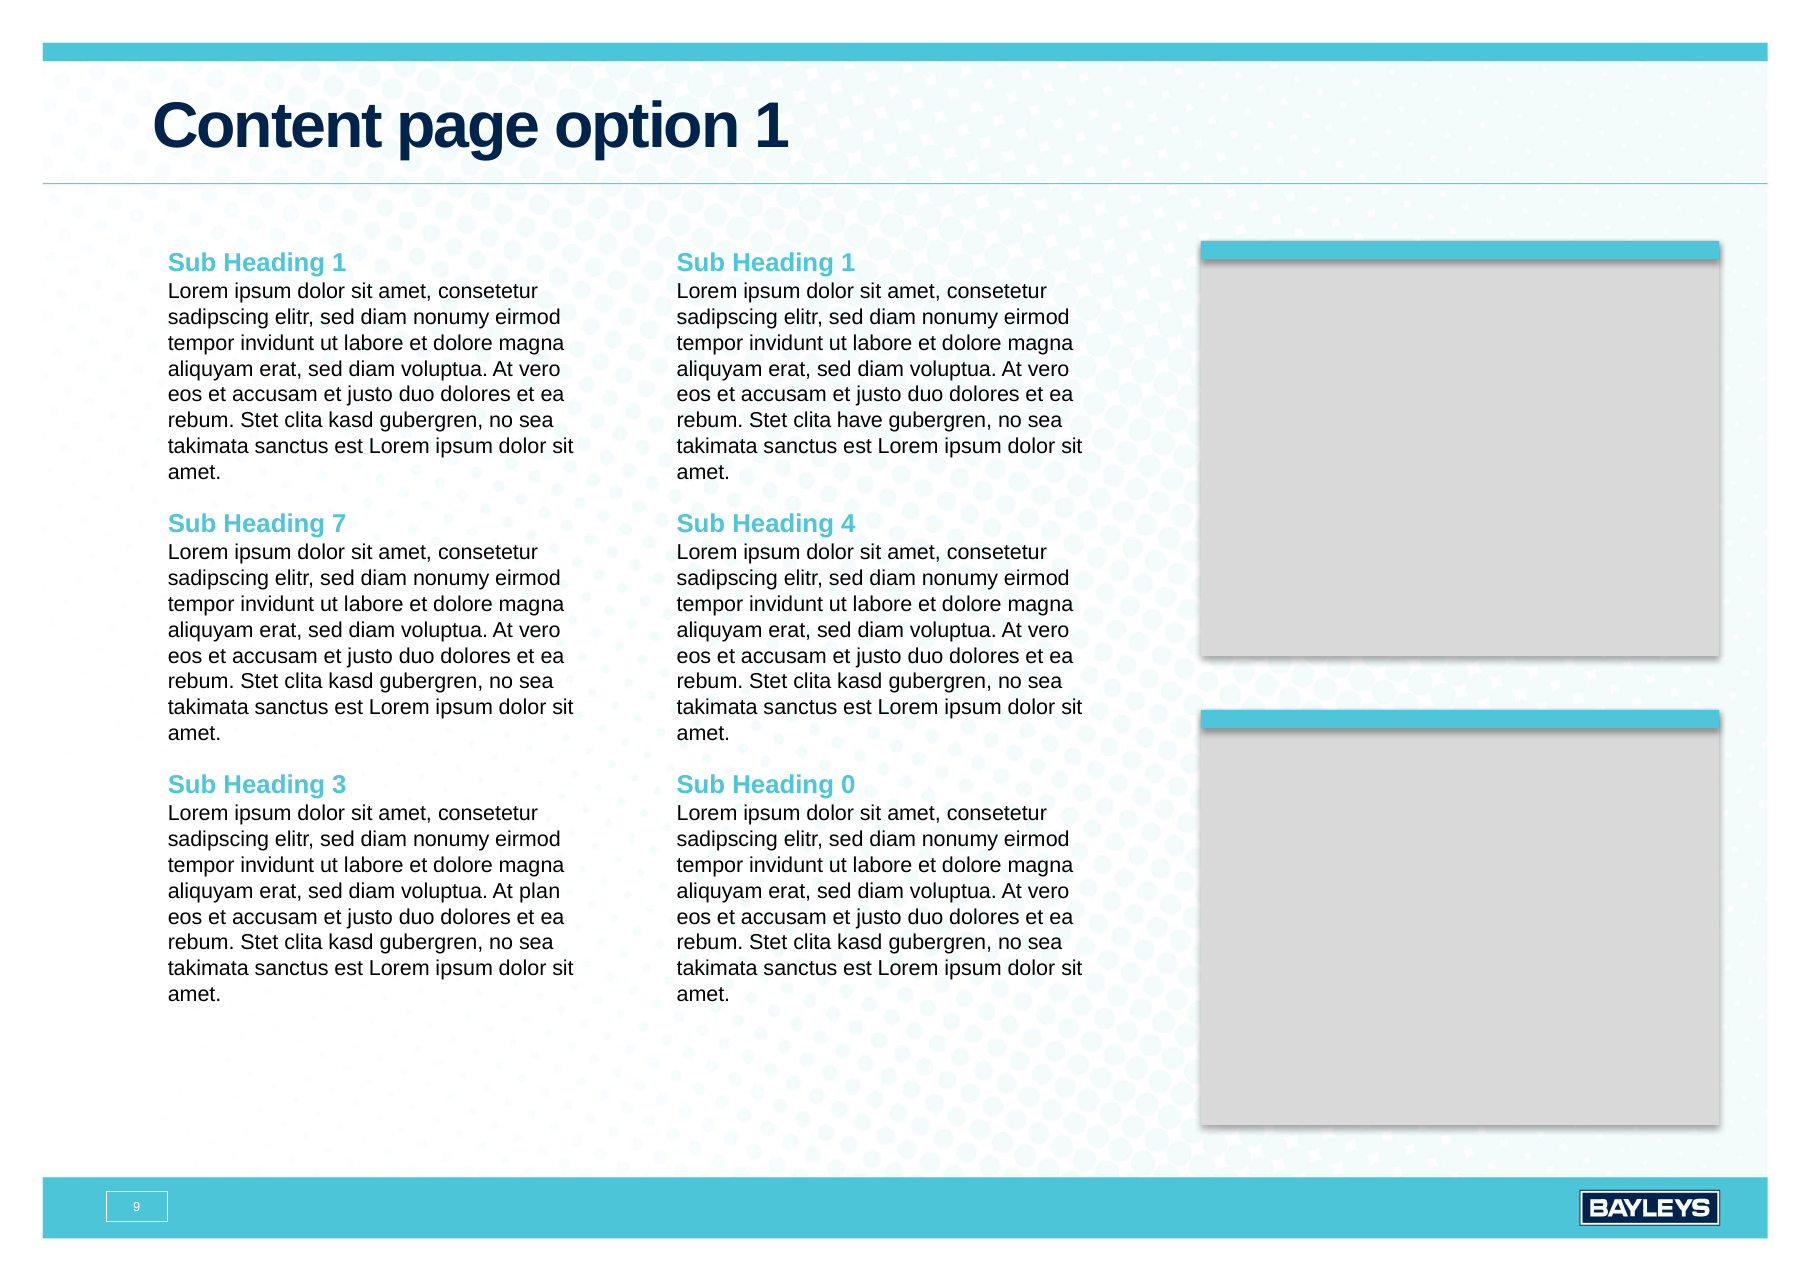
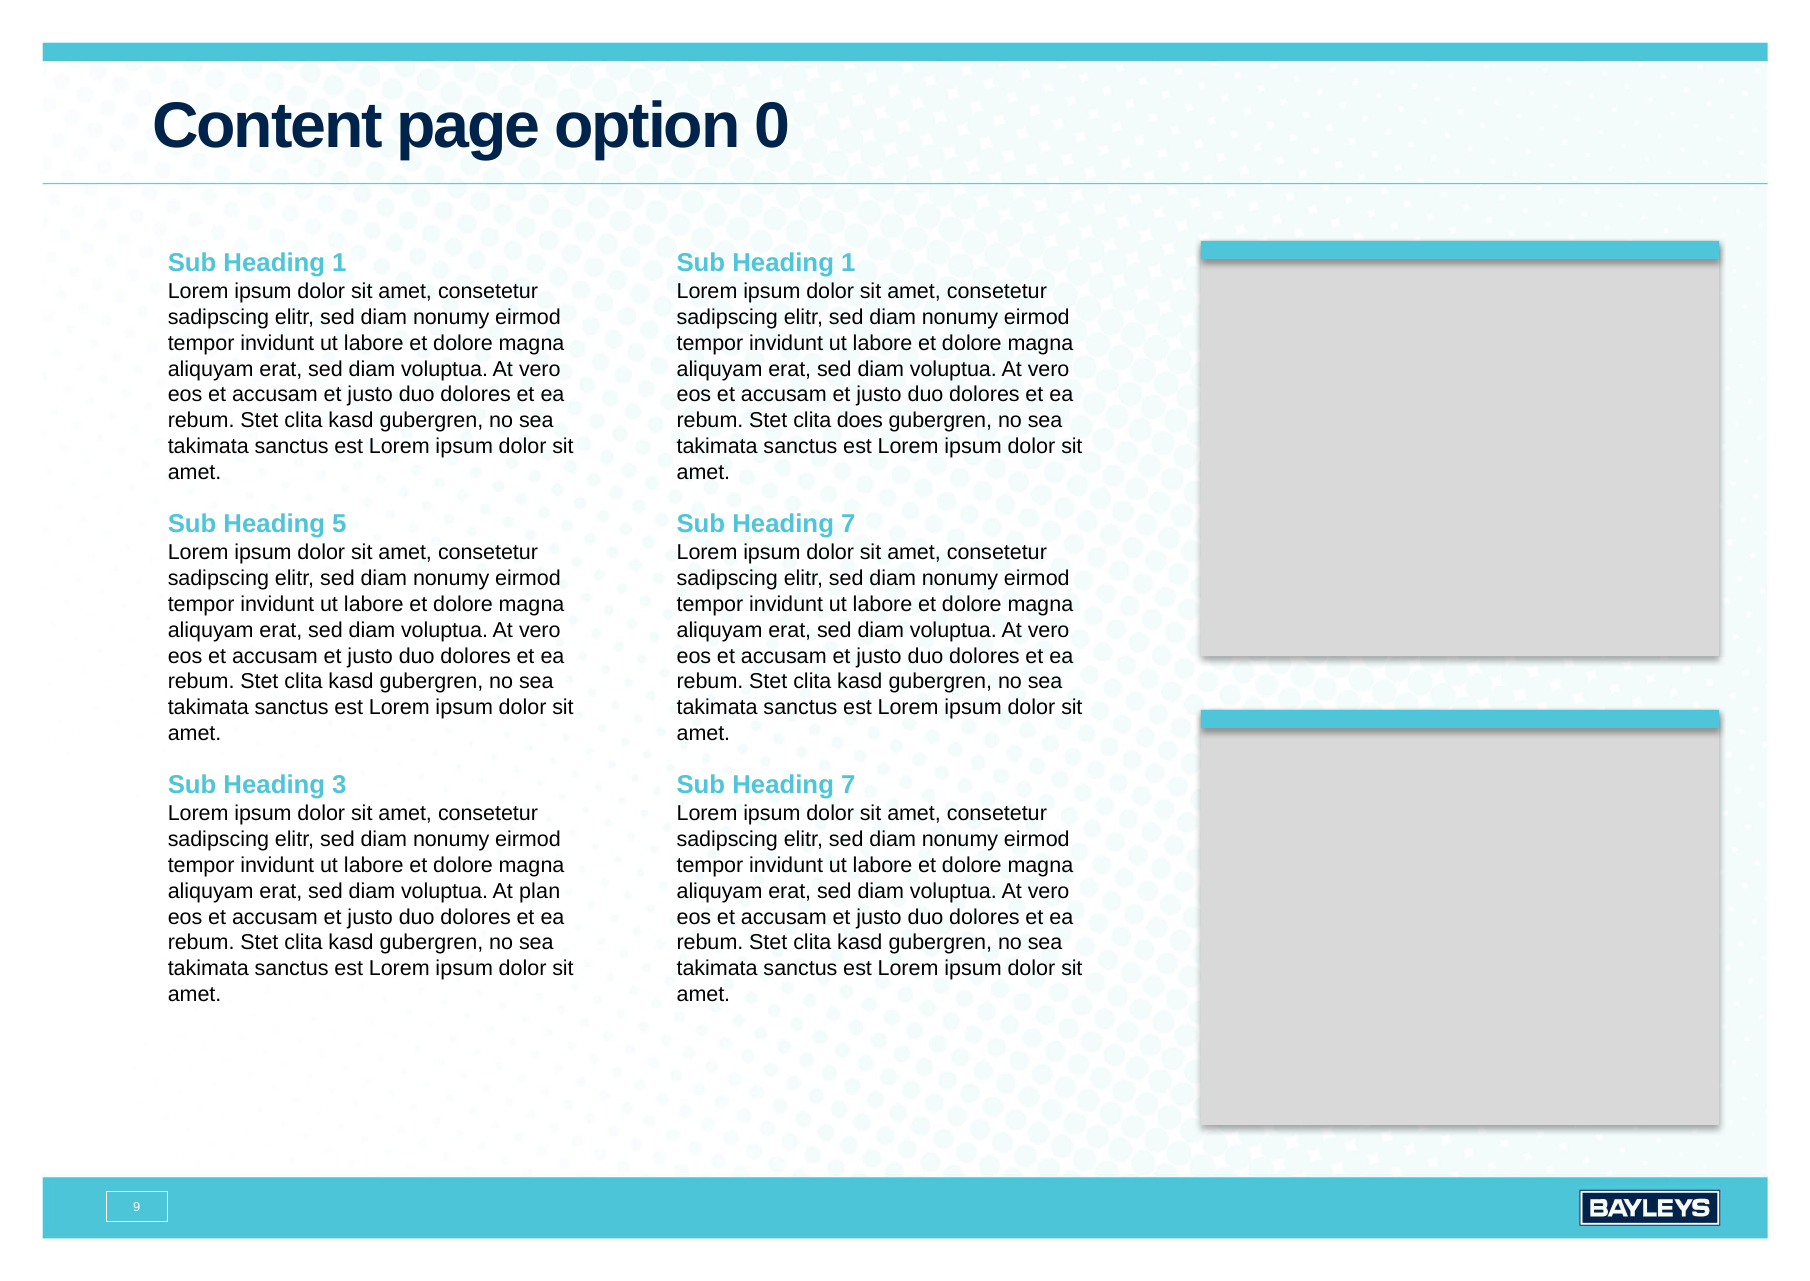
option 1: 1 -> 0 (772, 126)
have: have -> does (860, 421)
7: 7 -> 5 (339, 524)
4: 4 -> 7 (848, 524)
0: 0 -> 7 (848, 785)
